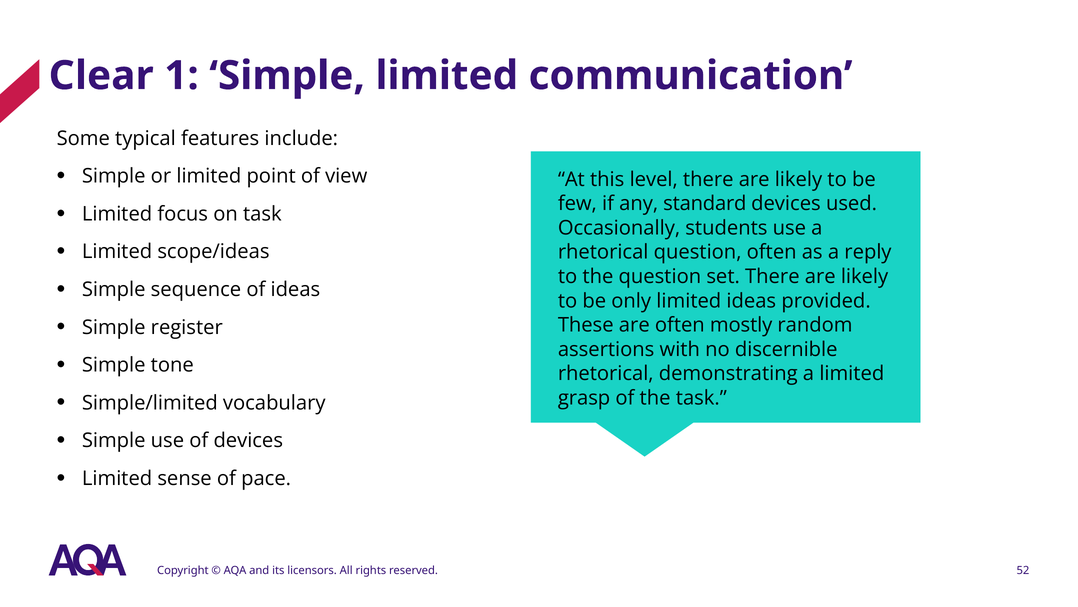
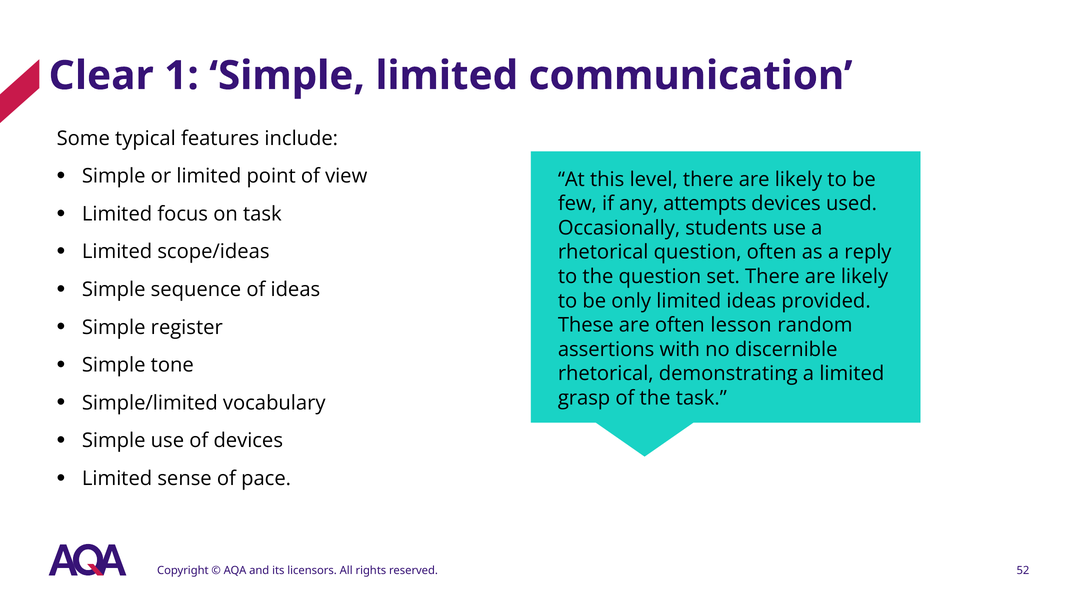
standard: standard -> attempts (705, 204)
mostly: mostly -> lesson (741, 325)
